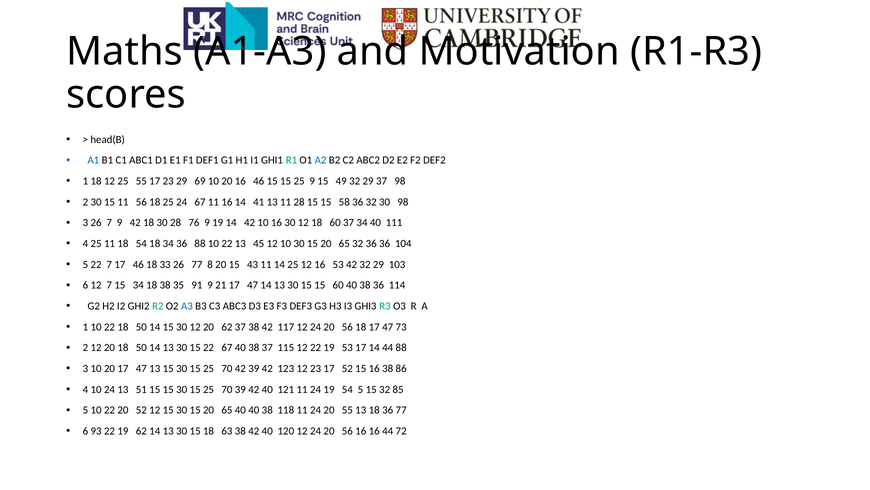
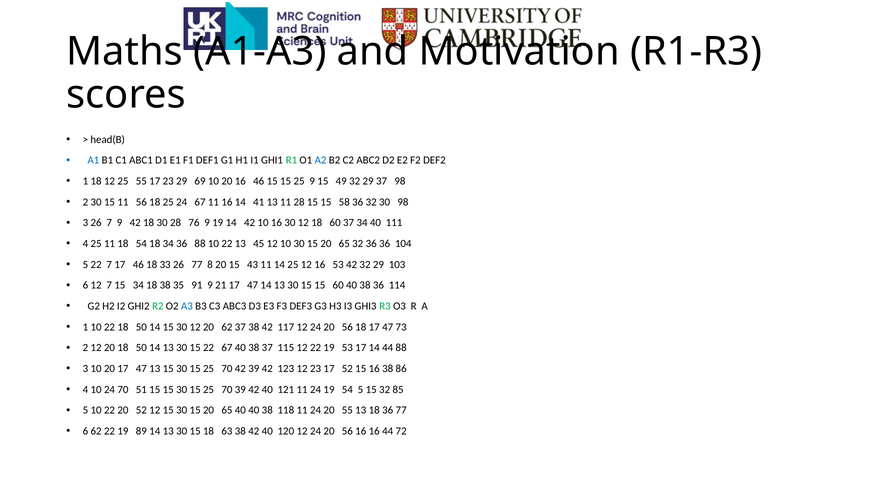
24 13: 13 -> 70 (123, 389)
6 93: 93 -> 62 (96, 431)
19 62: 62 -> 89 (141, 431)
